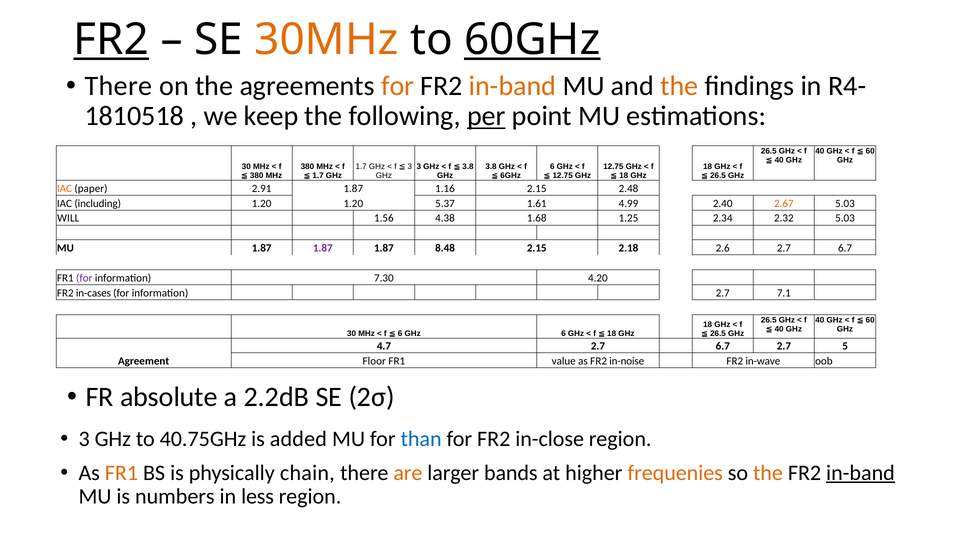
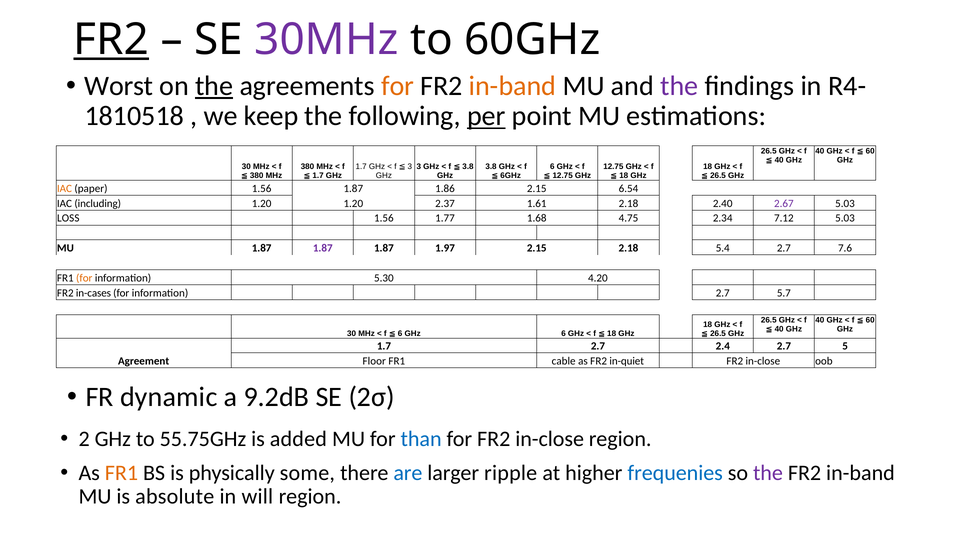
30MHz colour: orange -> purple (326, 40)
60GHz underline: present -> none (532, 40)
There: There -> Worst (119, 86)
the underline: none -> present (214, 86)
the colour: orange -> purple (679, 86)
paper 2.91: 2.91 -> 1.56 (262, 188)
1.16: 1.16 -> 1.86 (445, 188)
2.48: 2.48 -> 6.54 (628, 188)
5.37: 5.37 -> 2.37 (445, 203)
1.61 4.99: 4.99 -> 2.18 (628, 203)
2.67 colour: orange -> purple (784, 203)
WILL: WILL -> LOSS (68, 218)
4.38: 4.38 -> 1.77 (445, 218)
1.25: 1.25 -> 4.75 (628, 218)
2.32: 2.32 -> 7.12 (784, 218)
8.48: 8.48 -> 1.97 (445, 248)
2.6: 2.6 -> 5.4 (723, 248)
6.7: 6.7 -> 7.6 (845, 248)
for colour: purple -> orange (84, 278)
7.30: 7.30 -> 5.30 (384, 278)
7.1: 7.1 -> 5.7 (784, 293)
4.7: 4.7 -> 1.7 (384, 346)
6.7: 6.7 -> 2.4 (723, 346)
value: value -> cable (564, 361)
in-noise: in-noise -> in-quiet (627, 361)
in-wave: in-wave -> in-close (763, 361)
absolute: absolute -> dynamic (169, 397)
2.2dB: 2.2dB -> 9.2dB (276, 397)
3: 3 -> 2 (84, 439)
40.75GHz: 40.75GHz -> 55.75GHz (203, 439)
chain: chain -> some (307, 473)
are colour: orange -> blue (408, 473)
bands: bands -> ripple (511, 473)
frequenies colour: orange -> blue (675, 473)
the colour: orange -> purple (768, 473)
in-band underline: present -> none (860, 473)
numbers: numbers -> absolute (175, 497)
less: less -> will (257, 497)
